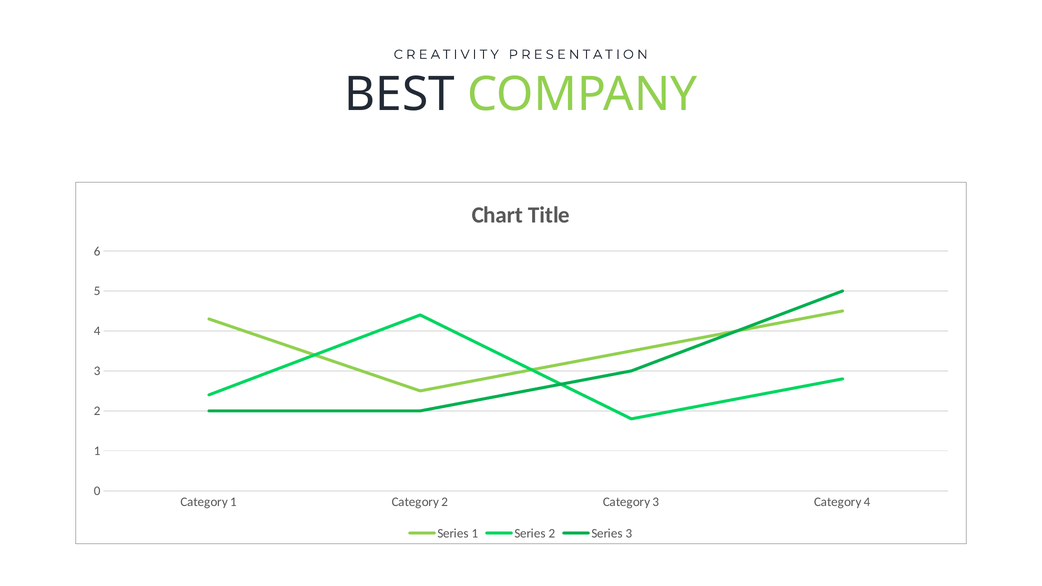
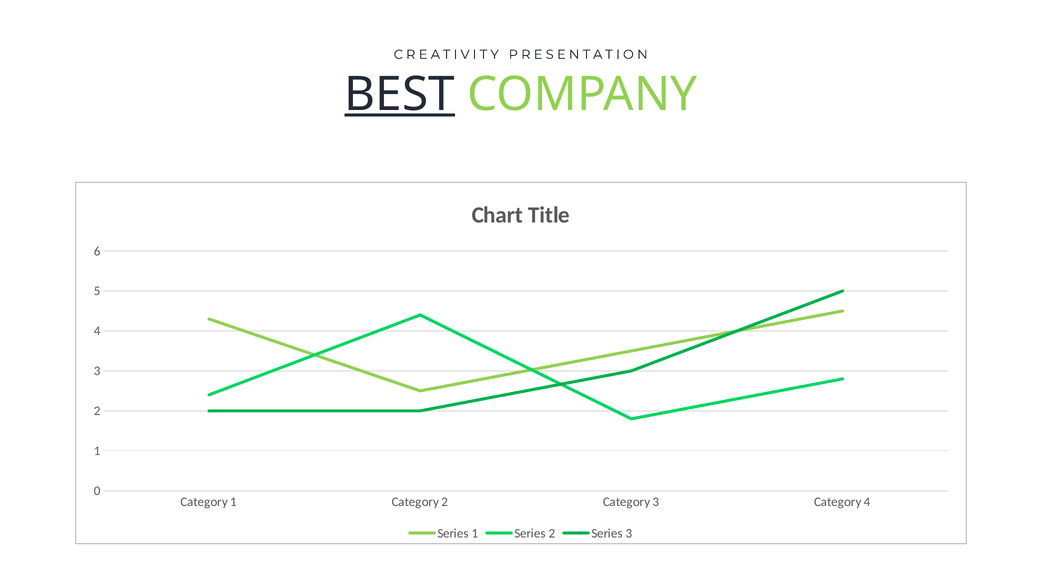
BEST underline: none -> present (400, 95)
